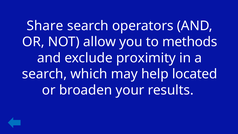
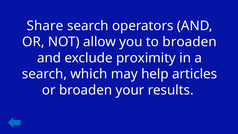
to methods: methods -> broaden (190, 42)
located: located -> articles (195, 74)
